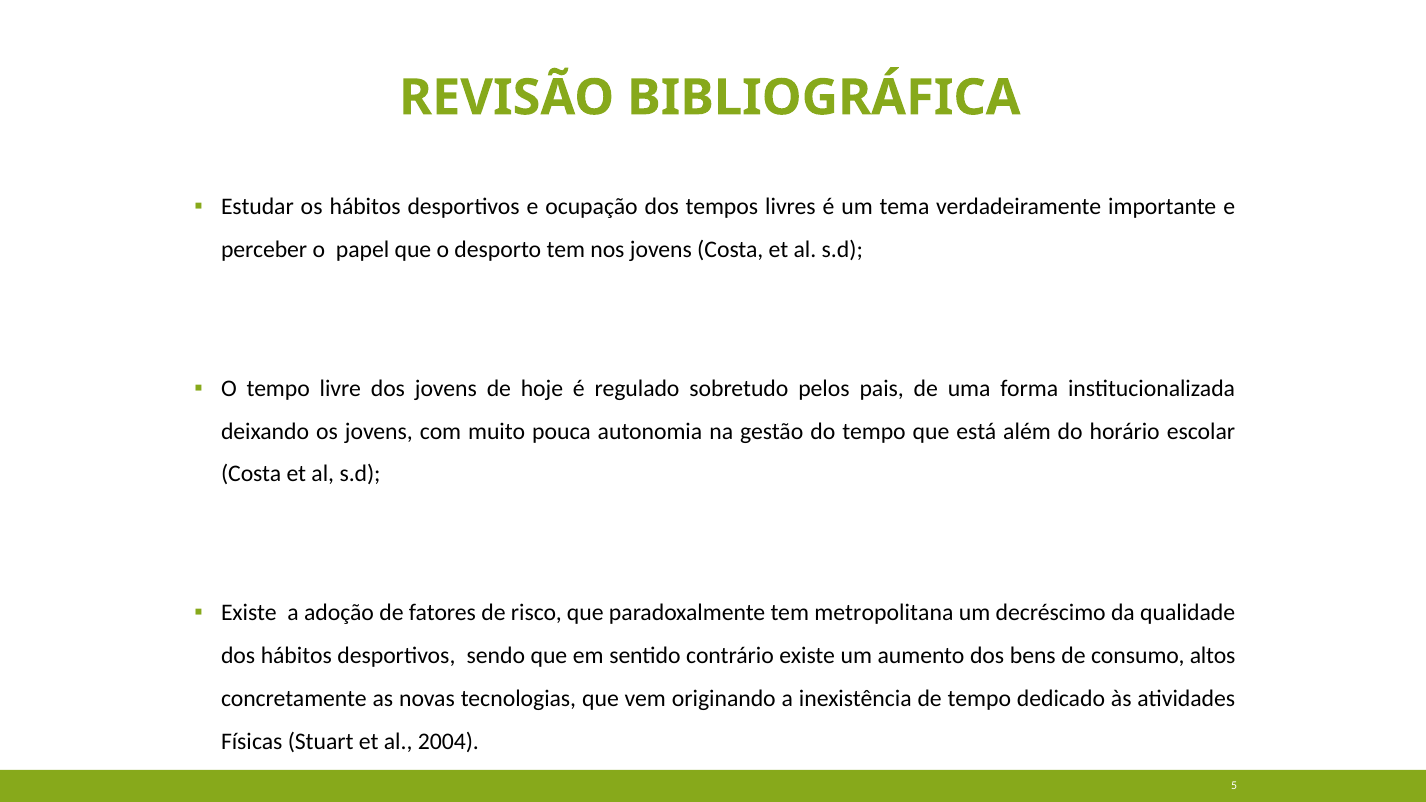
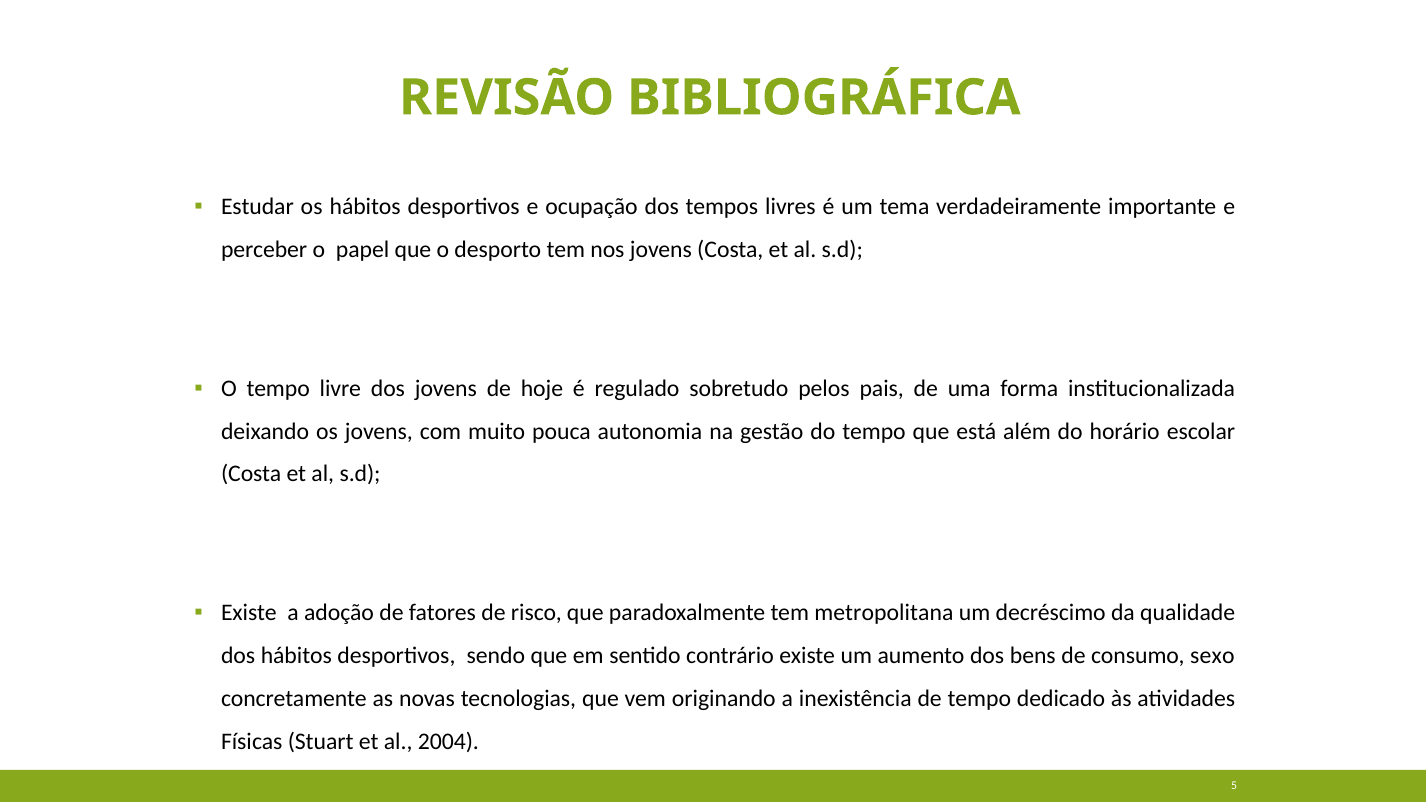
altos: altos -> sexo (1212, 656)
